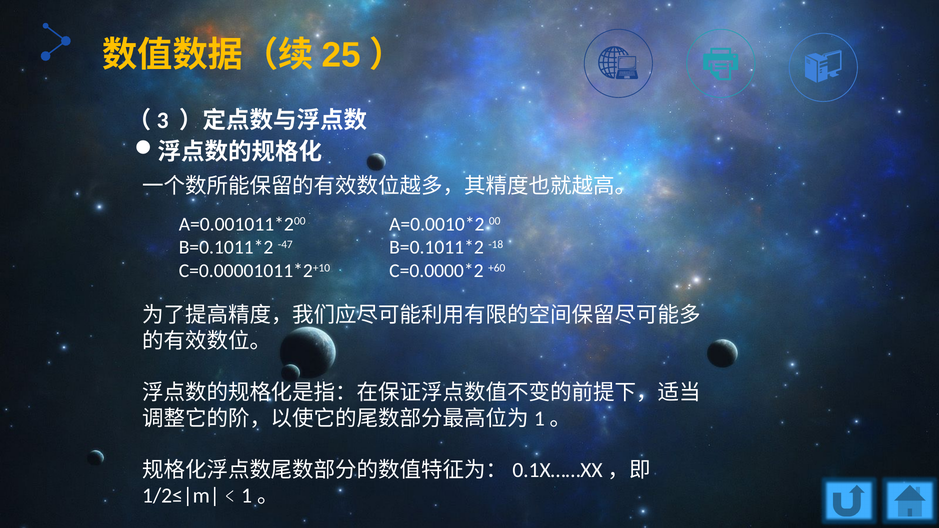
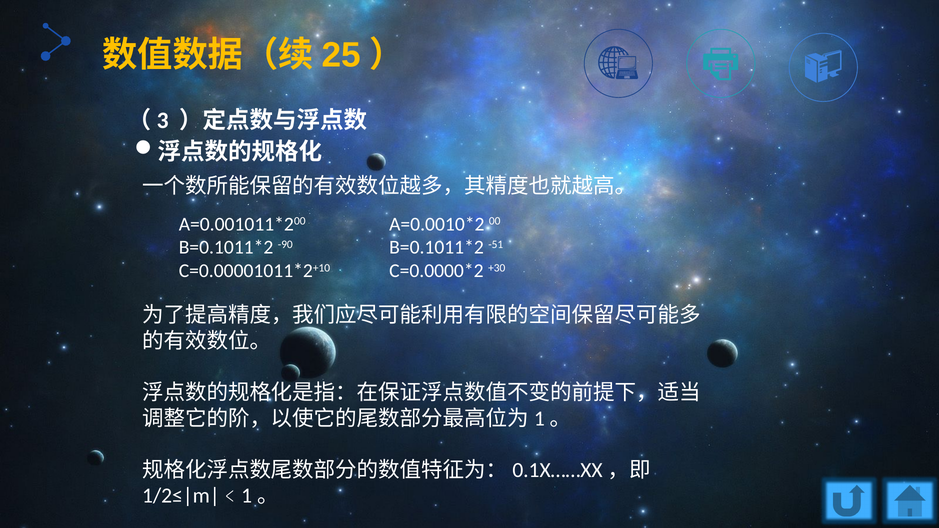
-47: -47 -> -90 (285, 244)
-18: -18 -> -51 (496, 244)
+60: +60 -> +30 (497, 268)
